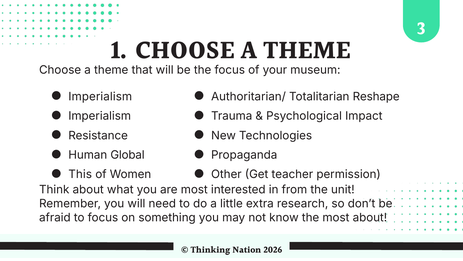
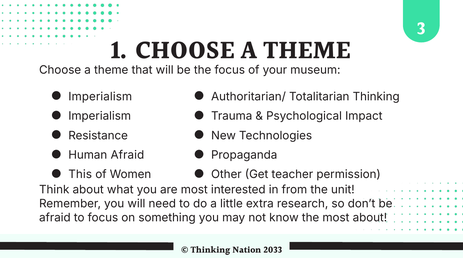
Totalitarian Reshape: Reshape -> Thinking (376, 96)
Human Global: Global -> Afraid (127, 155)
2026: 2026 -> 2033 (273, 250)
